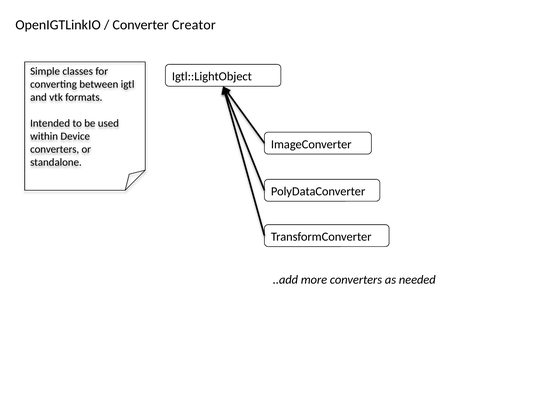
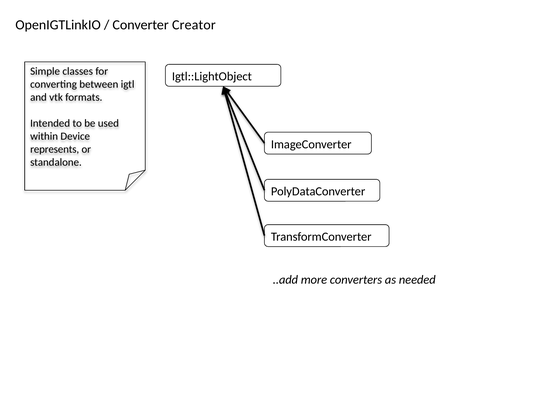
converters: converters -> represents (55, 149)
